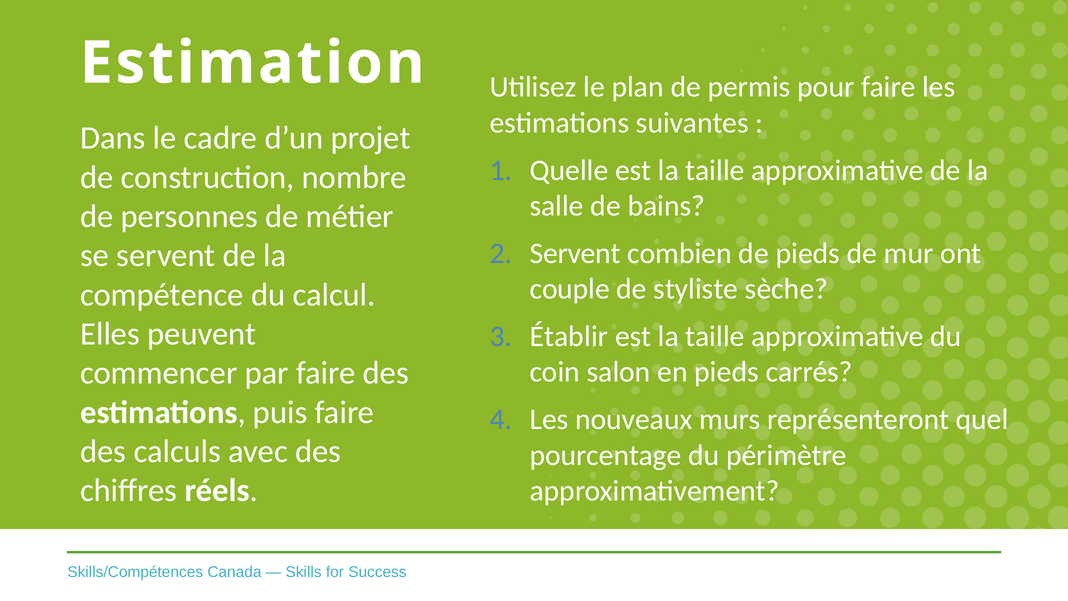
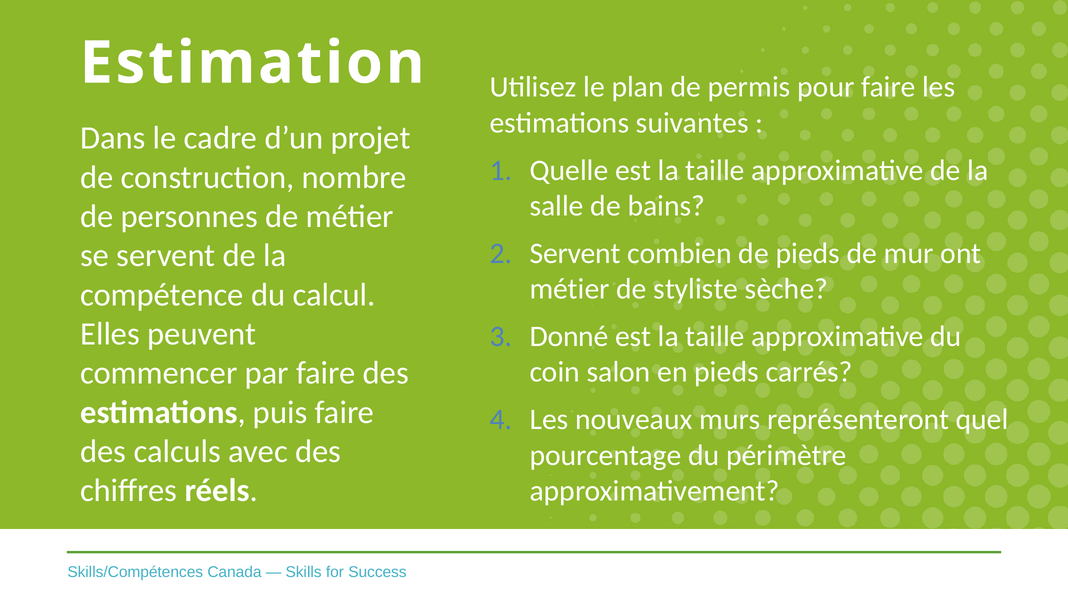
couple: couple -> métier (570, 289)
Établir: Établir -> Donné (569, 336)
